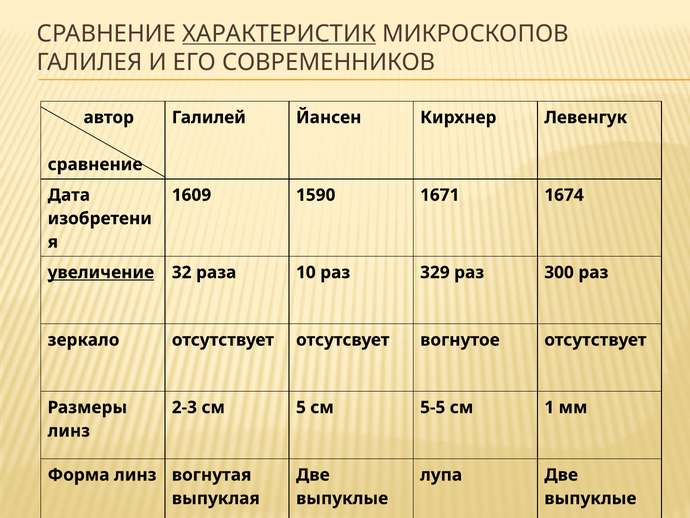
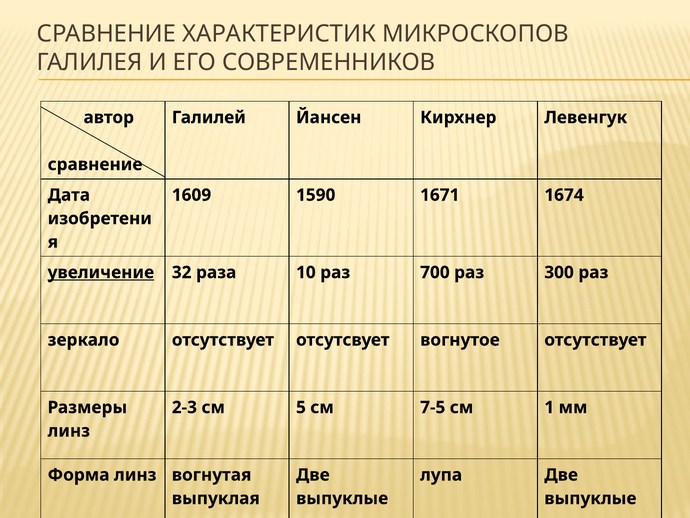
ХАРАКТЕРИСТИК underline: present -> none (279, 34)
329: 329 -> 700 (435, 272)
5-5: 5-5 -> 7-5 (433, 407)
